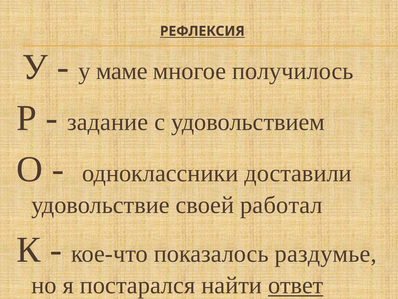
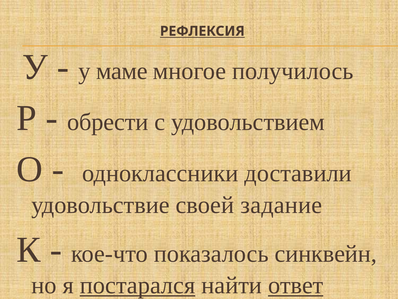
задание: задание -> обрести (108, 122)
работал: работал -> задание (281, 205)
раздумье: раздумье -> синквейн (326, 253)
постарался underline: none -> present (138, 285)
